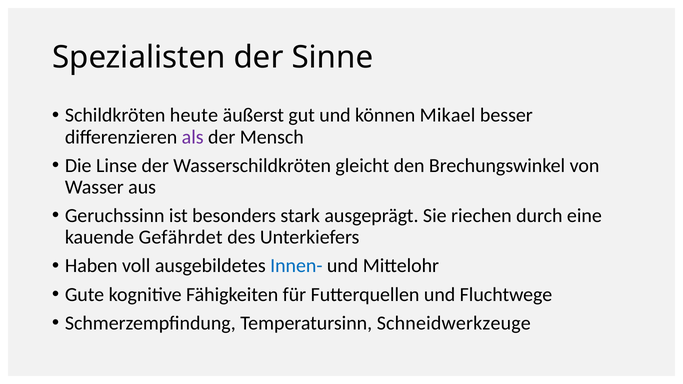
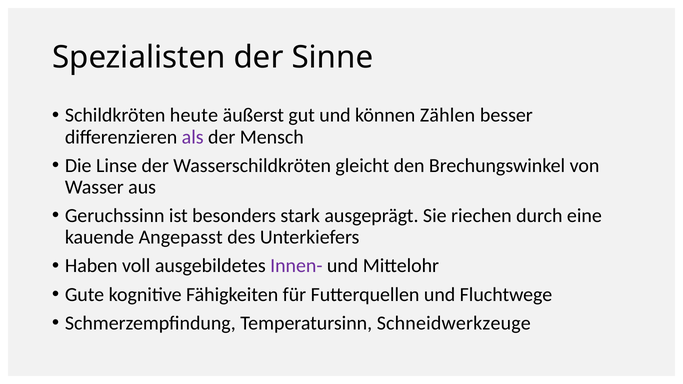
Mikael: Mikael -> Zählen (448, 115)
Gefährdet: Gefährdet -> Angepasst (181, 237)
Innen- colour: blue -> purple (296, 266)
